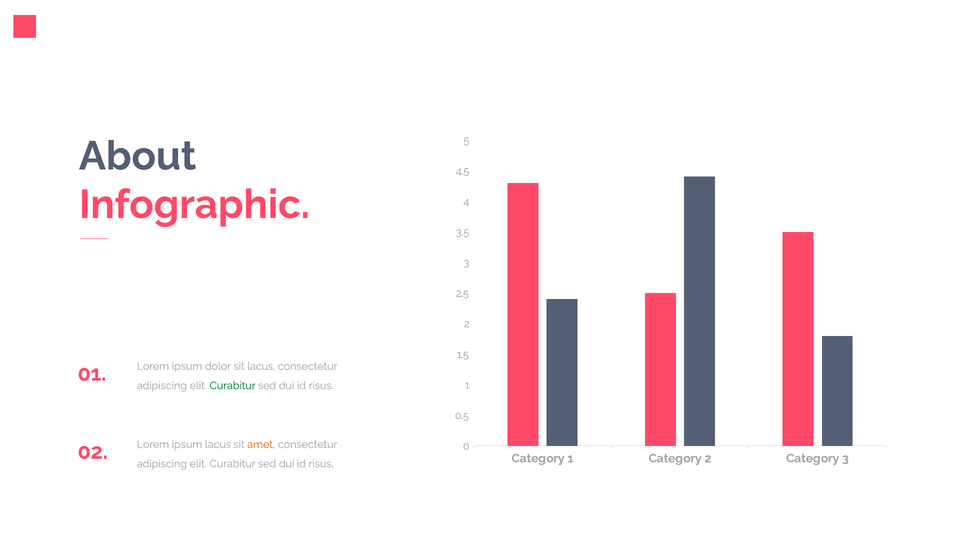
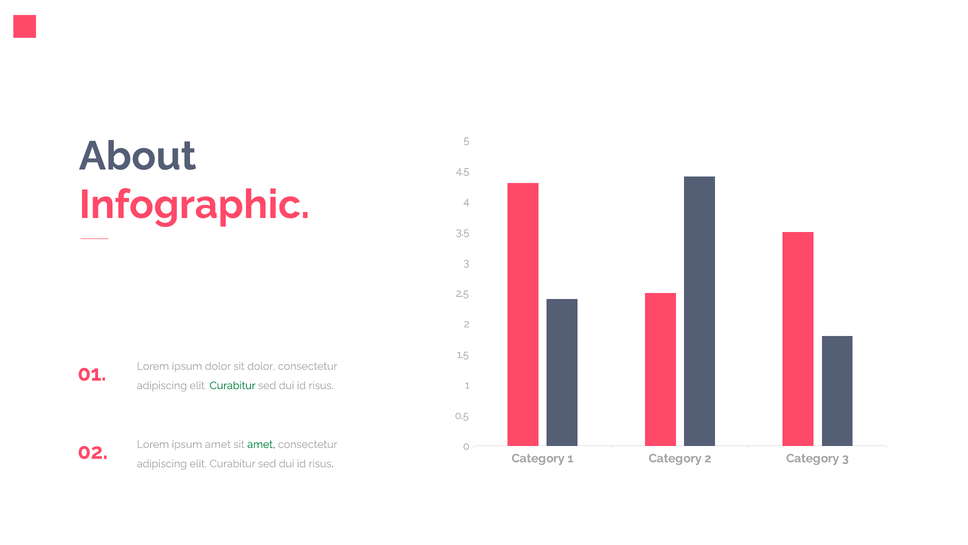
sit lacus: lacus -> dolor (261, 366)
ipsum lacus: lacus -> amet (218, 444)
amet colour: orange -> green (261, 444)
